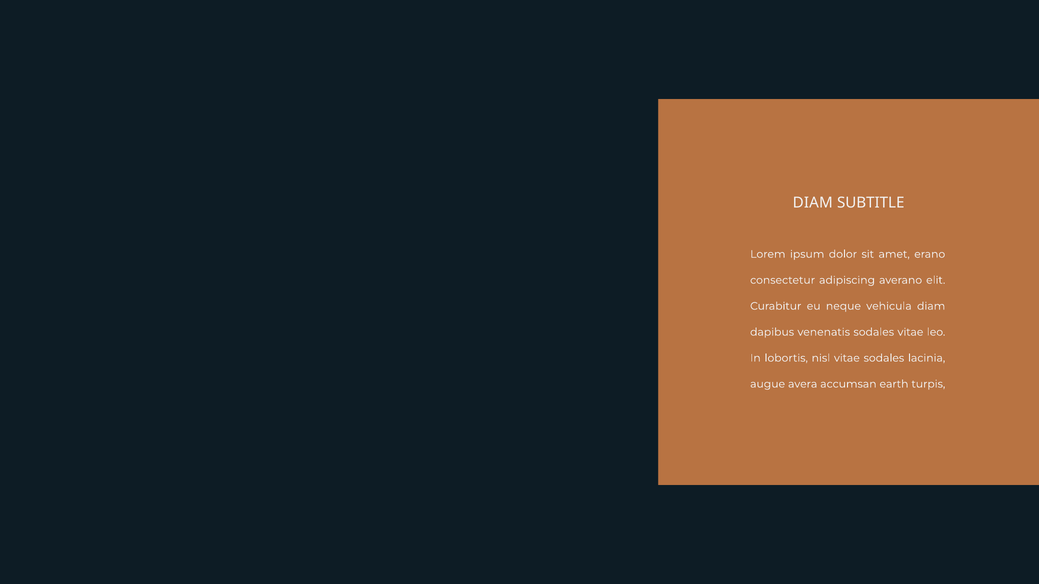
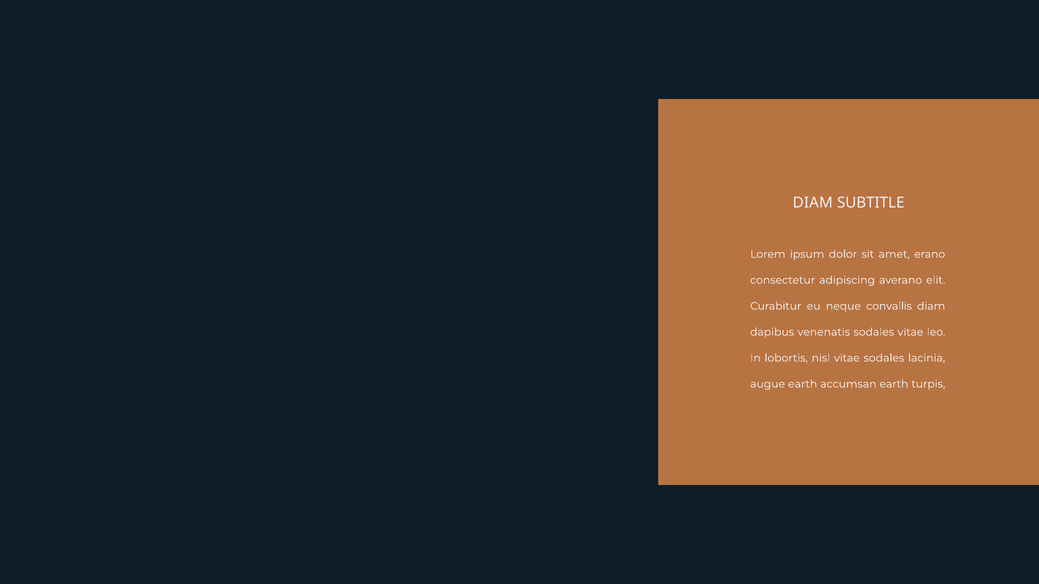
vehicula: vehicula -> convallis (889, 306)
augue avera: avera -> earth (803, 384)
